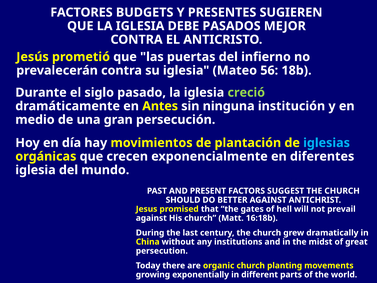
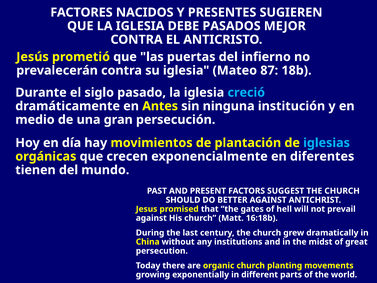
BUDGETS: BUDGETS -> NACIDOS (145, 12)
56: 56 -> 87 (269, 70)
creció colour: light green -> light blue (246, 92)
iglesia: iglesia -> tienen (36, 170)
